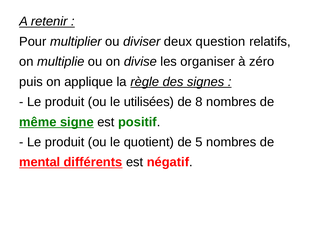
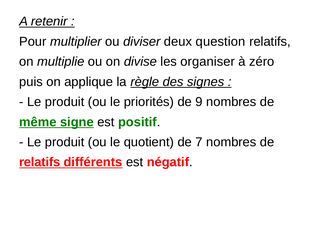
utilisées: utilisées -> priorités (149, 102)
8: 8 -> 9 (199, 102)
5: 5 -> 7 (199, 142)
mental: mental -> relatifs (40, 162)
